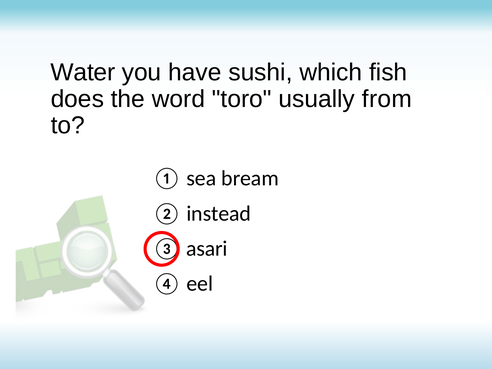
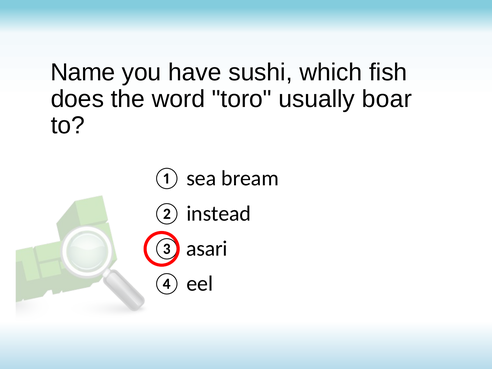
Water: Water -> Name (83, 72)
from: from -> boar (387, 99)
